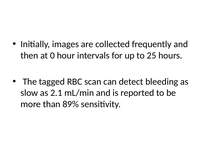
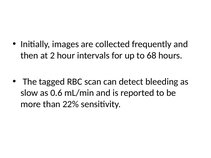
0: 0 -> 2 (52, 56)
25: 25 -> 68 (152, 56)
2.1: 2.1 -> 0.6 (56, 93)
89%: 89% -> 22% (71, 104)
